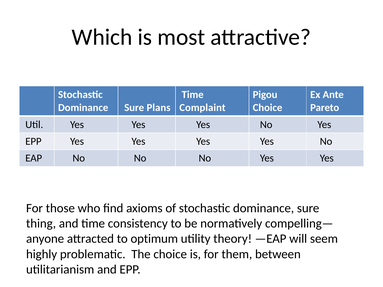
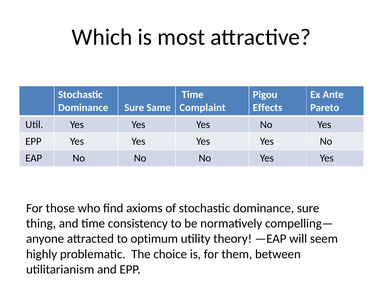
Plans: Plans -> Same (159, 108)
Choice: Choice -> Effects (268, 108)
